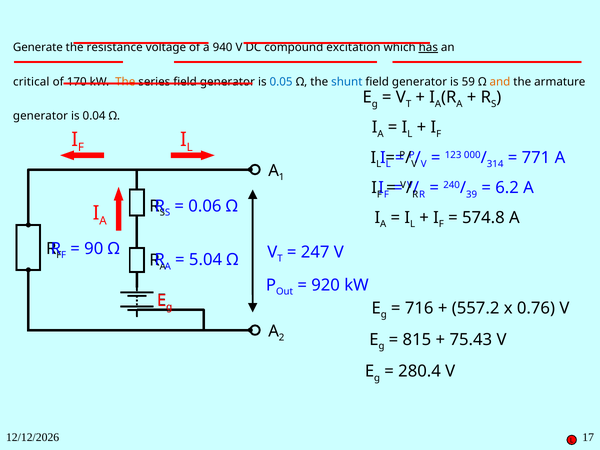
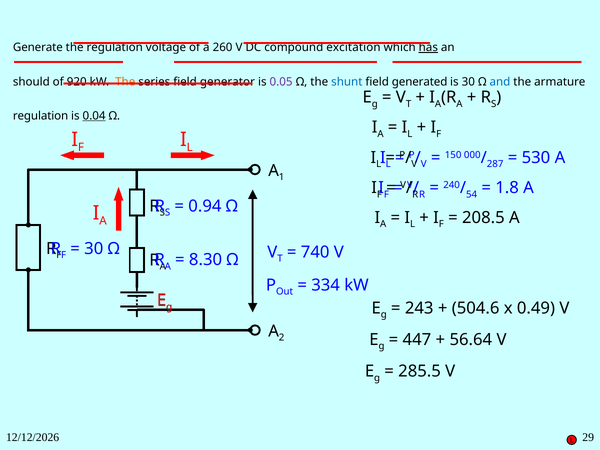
the resistance: resistance -> regulation (115, 48)
940: 940 -> 260 (223, 48)
critical: critical -> should (31, 82)
170: 170 -> 920 (77, 82)
0.05 colour: blue -> purple (281, 82)
generator: generator -> generated (420, 82)
is 59: 59 -> 30 (468, 82)
and colour: orange -> blue (500, 82)
generator: generator -> regulation (41, 116)
0.04 underline: none -> present (94, 116)
123: 123 -> 150 (453, 155)
314: 314 -> 287 (495, 164)
771: 771 -> 530 (536, 158)
39: 39 -> 54 (472, 194)
6.2: 6.2 -> 1.8 (507, 188)
0.06: 0.06 -> 0.94 (205, 206)
574.8: 574.8 -> 208.5 (483, 218)
90: 90 -> 30 (94, 249)
247: 247 -> 740 (315, 252)
5.04: 5.04 -> 8.30 (206, 260)
920: 920 -> 334 (326, 285)
716: 716 -> 243 (419, 308)
557.2: 557.2 -> 504.6 (476, 308)
0.76: 0.76 -> 0.49 (536, 308)
815: 815 -> 447 (417, 340)
75.43: 75.43 -> 56.64 (471, 340)
280.4: 280.4 -> 285.5 (420, 371)
17: 17 -> 29 (588, 437)
